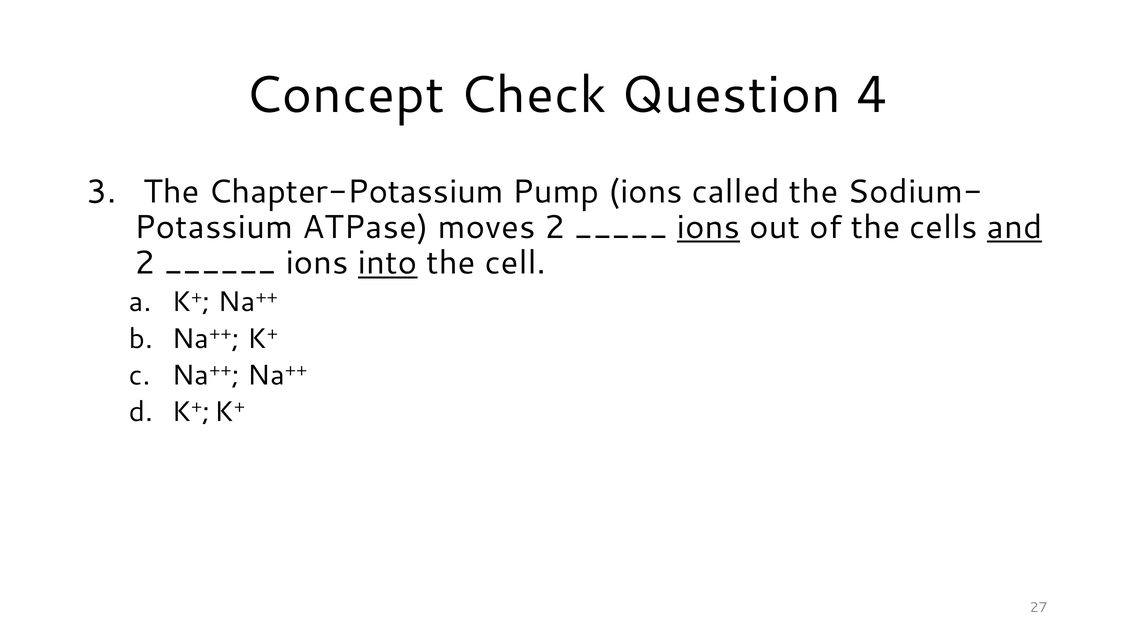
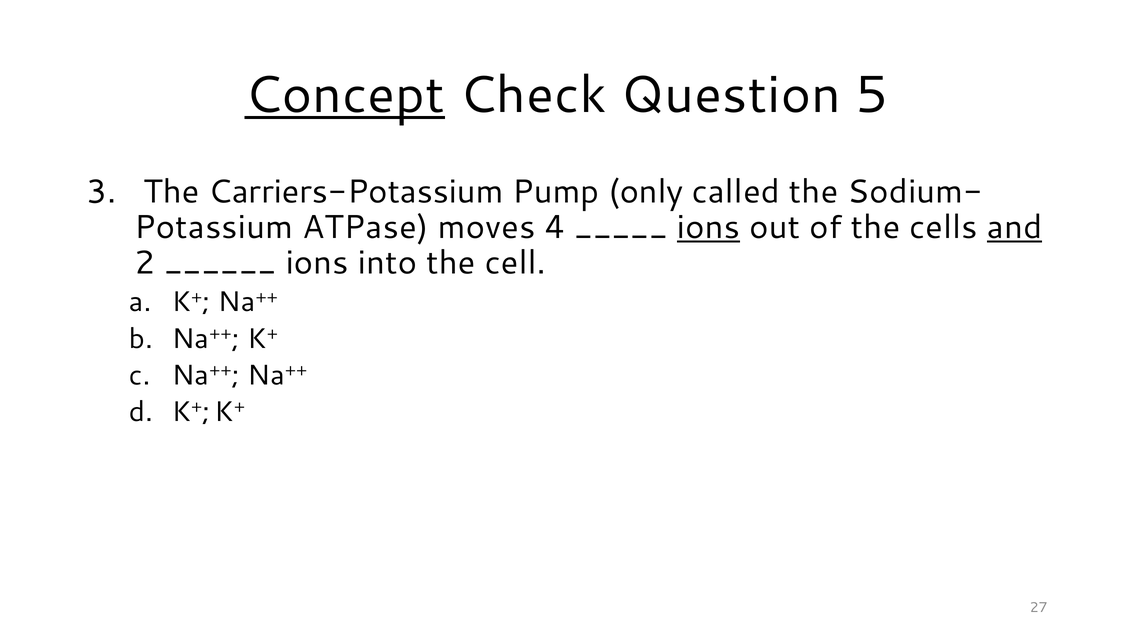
Concept underline: none -> present (345, 95)
4: 4 -> 5 (872, 95)
Chapter-Potassium: Chapter-Potassium -> Carriers-Potassium (356, 192)
Pump ions: ions -> only (646, 192)
moves 2: 2 -> 4 (555, 227)
into underline: present -> none (388, 263)
